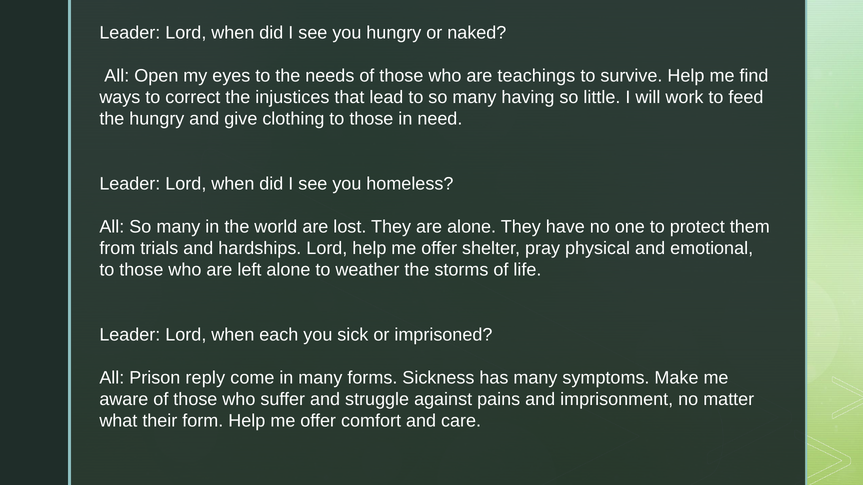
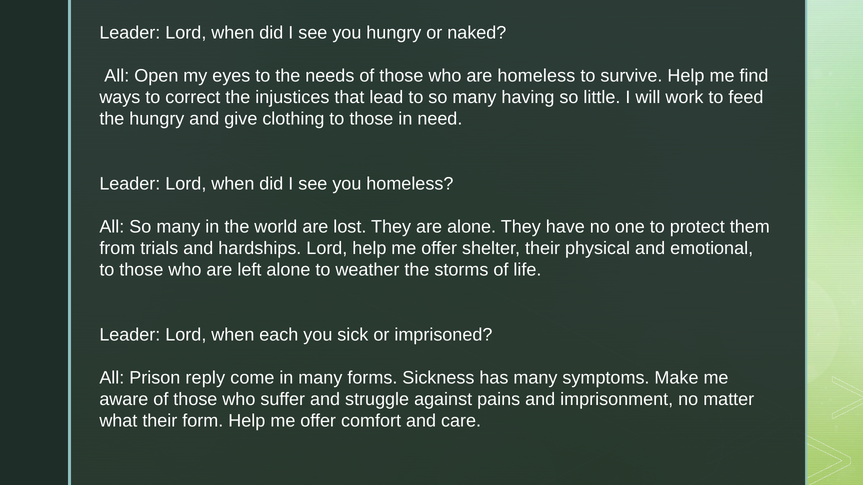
are teachings: teachings -> homeless (536, 76)
shelter pray: pray -> their (543, 249)
